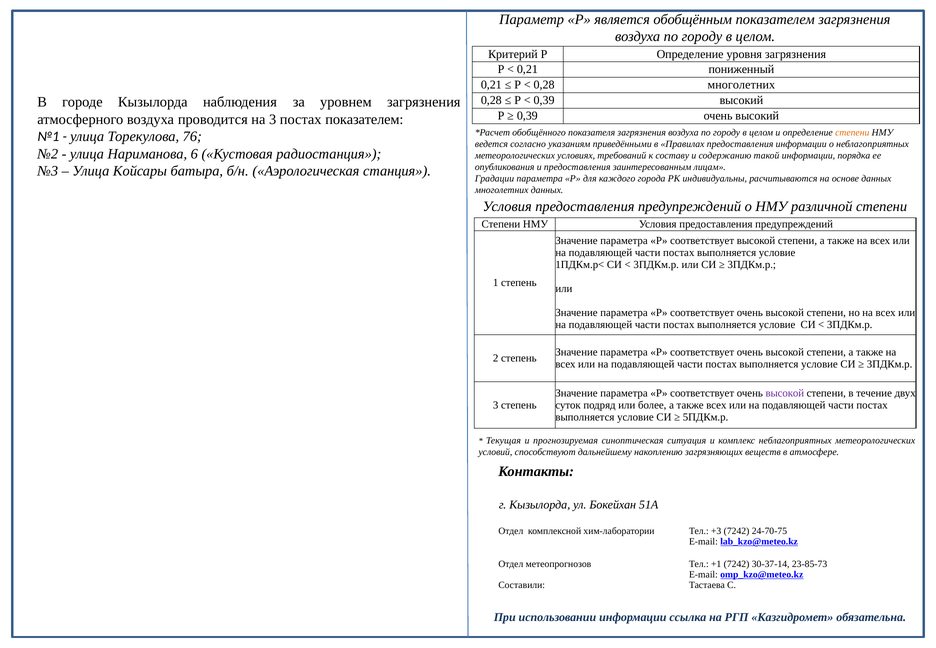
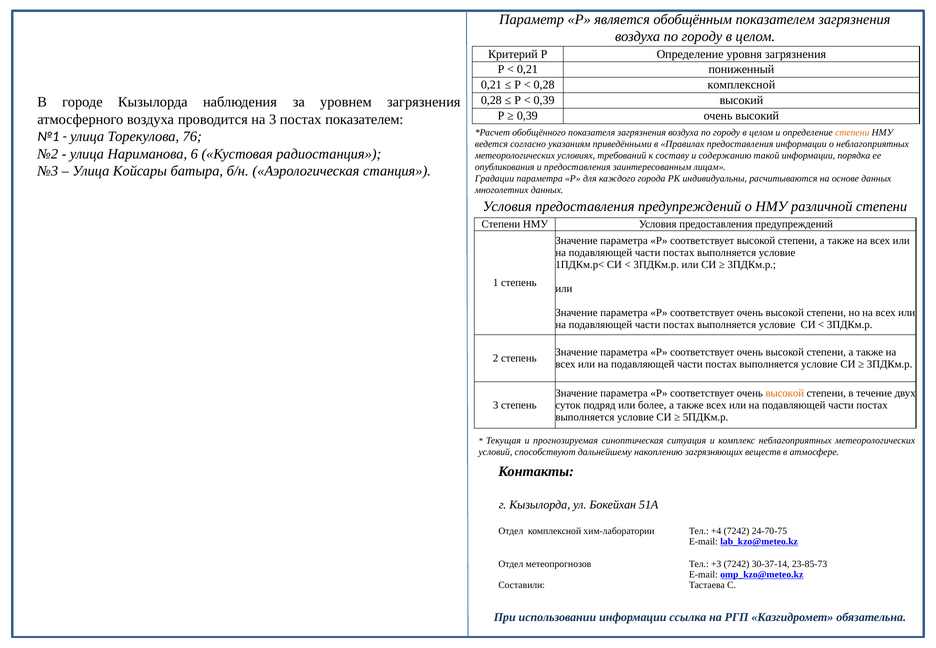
0,28 многолетних: многолетних -> комплексной (741, 85)
высокой colour: purple -> orange (785, 393)
+3: +3 -> +4 (716, 531)
+1: +1 -> +3 (716, 564)
